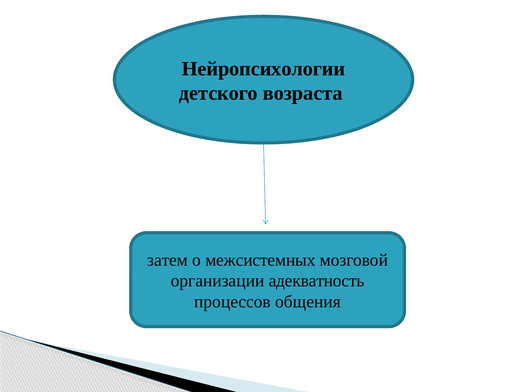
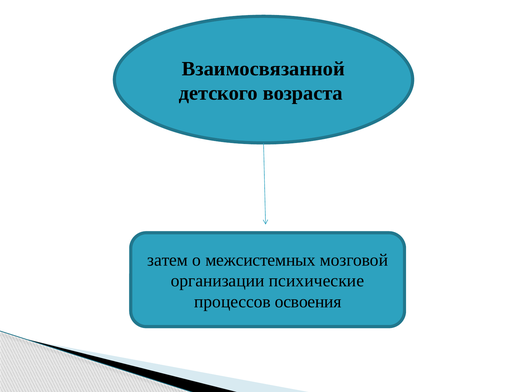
Нейропсихологии: Нейропсихологии -> Взаимосвязанной (263, 69)
адекватность: адекватность -> психические (316, 281)
общения: общения -> освоения (308, 302)
